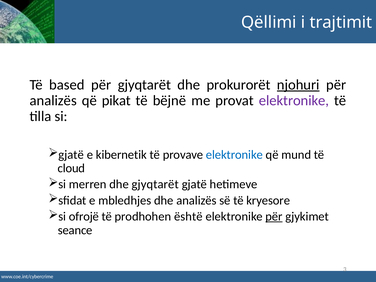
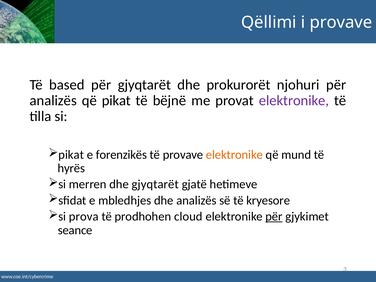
i trajtimit: trajtimit -> provave (341, 22)
njohuri underline: present -> none (298, 85)
gjatë: gjatë -> pikat (71, 155)
kibernetik: kibernetik -> forenzikës (121, 155)
elektronike colour: blue -> orange (234, 155)
cloud: cloud -> hyrës (71, 168)
ofrojë: ofrojë -> prova (84, 217)
është: është -> cloud (188, 217)
